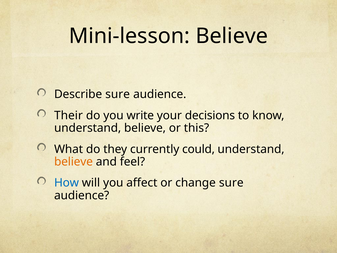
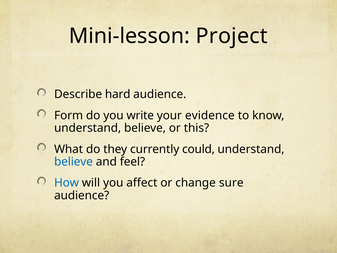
Mini-lesson Believe: Believe -> Project (232, 36)
Describe sure: sure -> hard (118, 94)
Their: Their -> Form (69, 115)
decisions: decisions -> evidence (210, 115)
believe colour: orange -> blue (74, 162)
